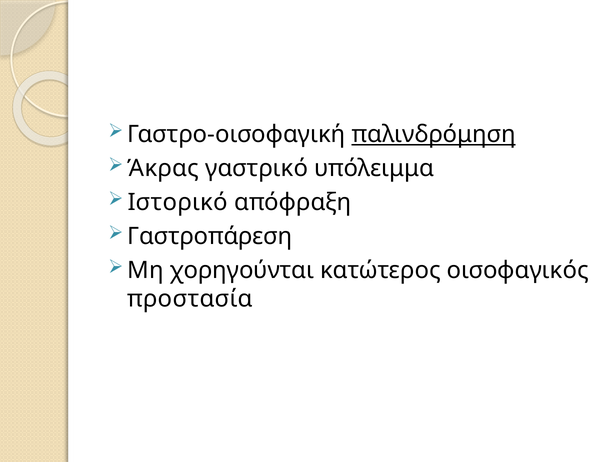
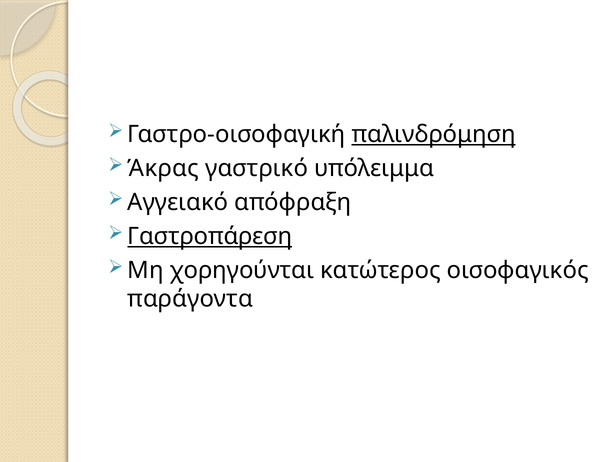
Ιστορικό: Ιστορικό -> Αγγειακό (178, 202)
Γαστροπάρεση underline: none -> present (210, 236)
προστασία: προστασία -> παράγοντα (190, 299)
